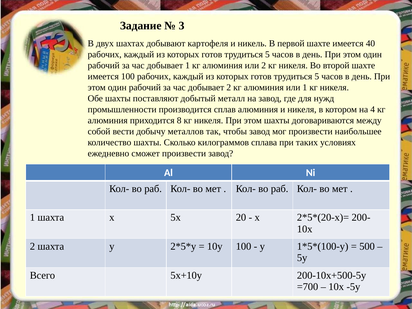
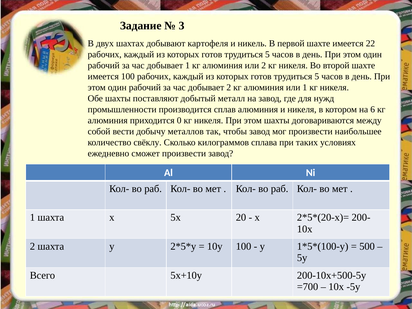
40: 40 -> 22 (370, 44)
4: 4 -> 6 (373, 109)
8: 8 -> 0 (179, 120)
количество шахты: шахты -> свёклу (148, 142)
